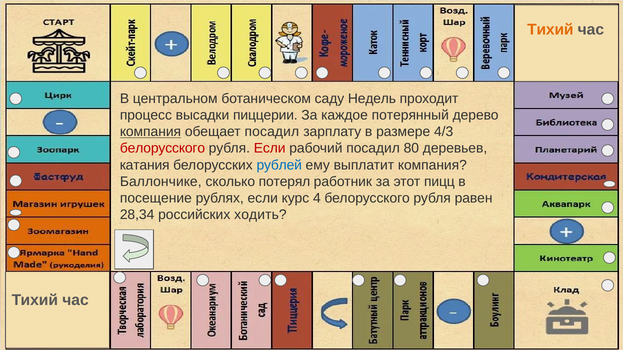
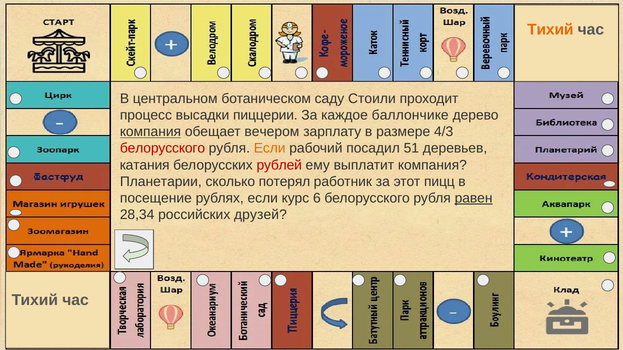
Недель: Недель -> Стоили (372, 99)
потерянный: потерянный -> баллончике (410, 115)
обещает посадил: посадил -> вечером (272, 132)
Если colour: red -> orange (270, 149)
80: 80 -> 51 (411, 149)
рублей colour: blue -> red (279, 165)
Баллончике: Баллончике -> Планетарии (161, 182)
4: 4 -> 6 (317, 198)
равен underline: none -> present (474, 198)
ходить: ходить -> друзей (260, 215)
